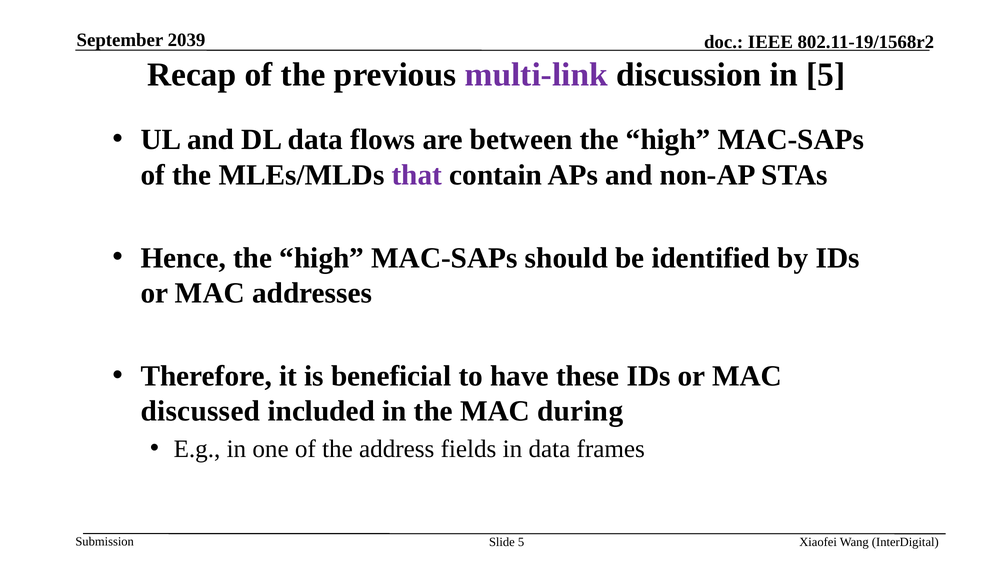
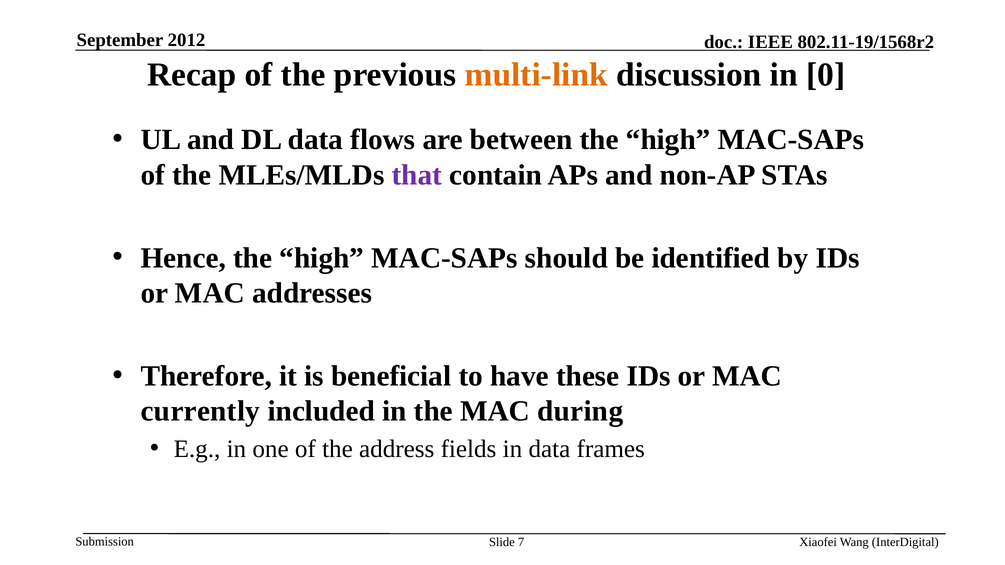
2039: 2039 -> 2012 (187, 40)
multi-link colour: purple -> orange (536, 75)
in 5: 5 -> 0 (826, 75)
discussed: discussed -> currently (200, 411)
Slide 5: 5 -> 7 (521, 542)
